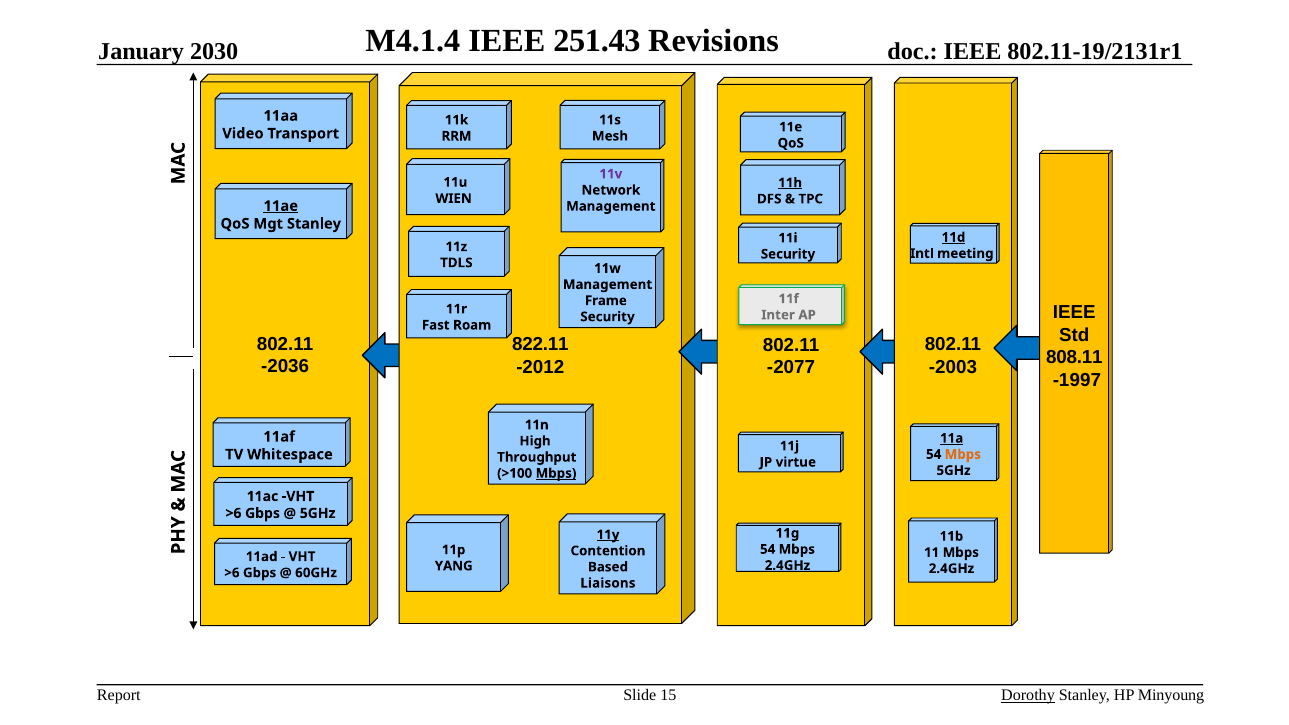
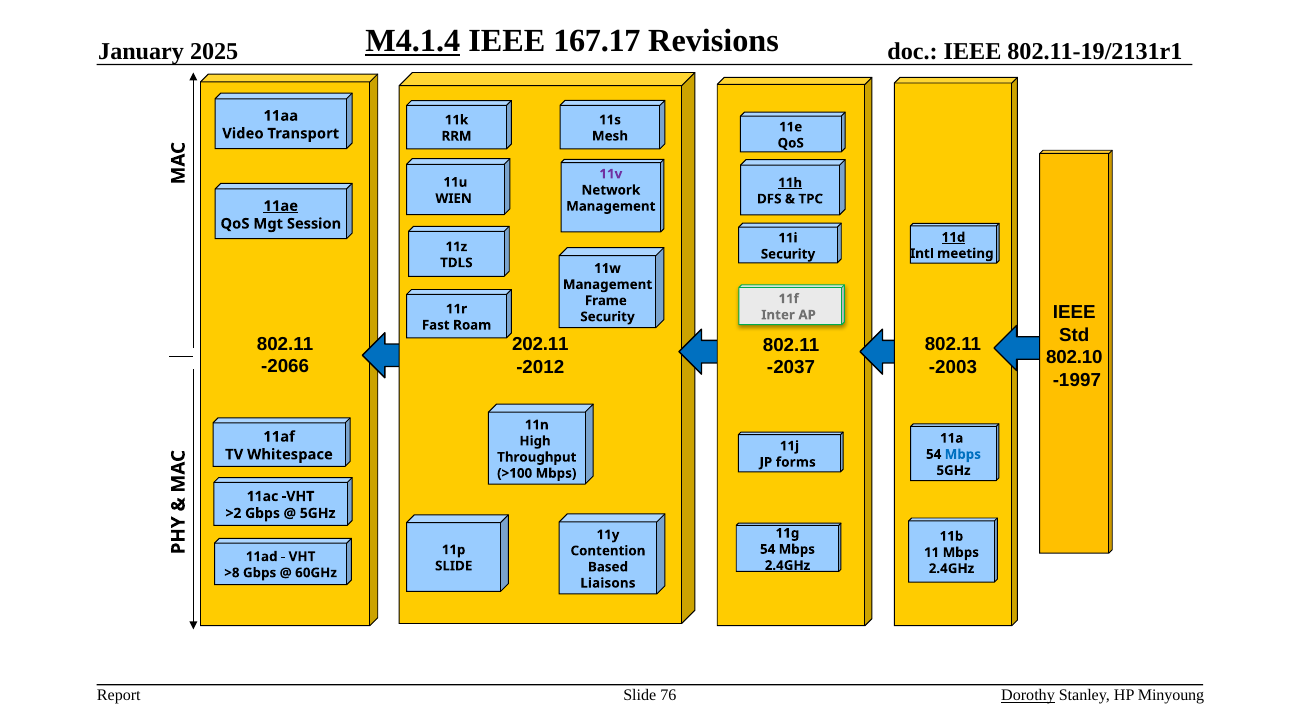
M4.1.4 underline: none -> present (413, 41)
251.43: 251.43 -> 167.17 (597, 41)
2030: 2030 -> 2025 (214, 52)
Mgt Stanley: Stanley -> Session (314, 224)
822.11: 822.11 -> 202.11 (540, 345)
808.11: 808.11 -> 802.10 (1074, 358)
-2036: -2036 -> -2066 (285, 366)
-2077: -2077 -> -2037 (791, 368)
11a underline: present -> none (952, 438)
Mbps colour: orange -> blue (963, 454)
virtue: virtue -> forms (796, 462)
Mbps underline: present -> none (556, 473)
>6: >6 -> >2 (233, 513)
11y underline: present -> none (608, 535)
YANG: YANG -> SLIDE (454, 566)
>6: >6 -> >8 (232, 573)
15: 15 -> 76 (668, 695)
